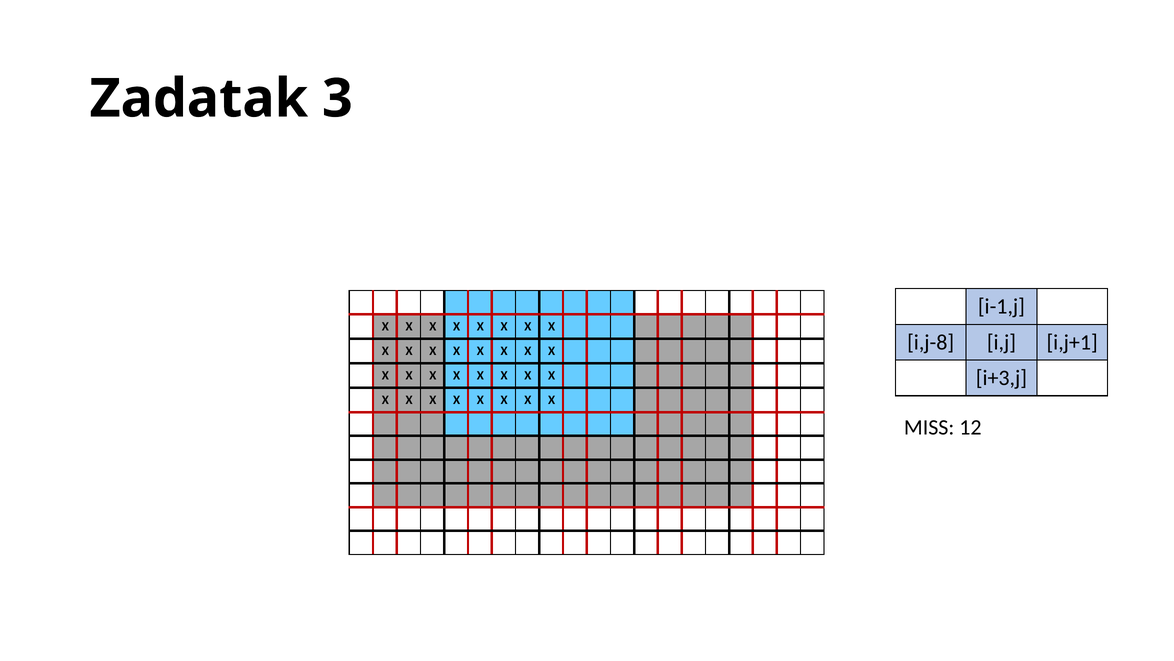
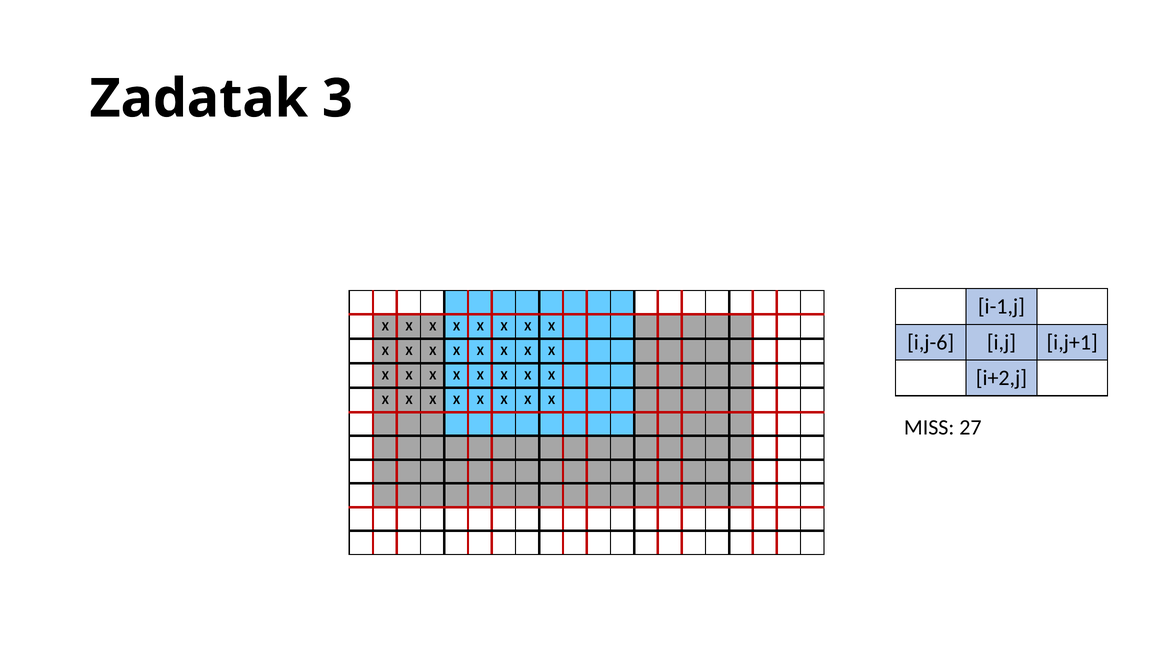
i,j-8: i,j-8 -> i,j-6 (931, 342)
i+3,j: i+3,j -> i+2,j (1001, 378)
12: 12 -> 27 (970, 427)
